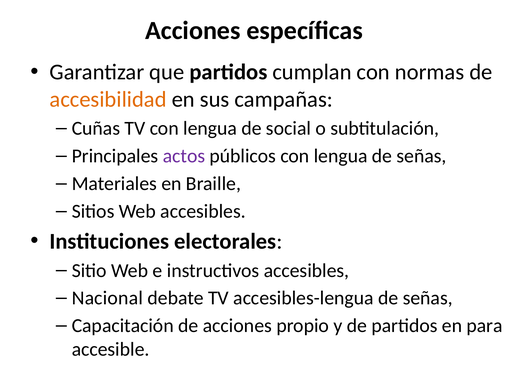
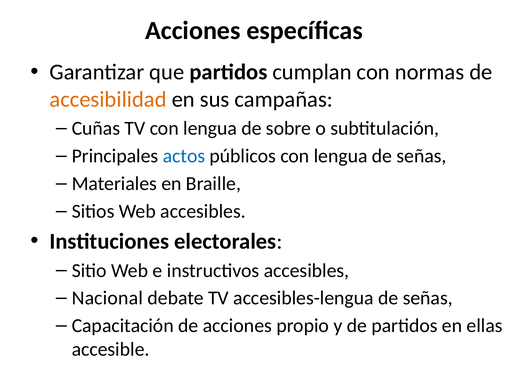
social: social -> sobre (289, 128)
actos colour: purple -> blue (184, 156)
para: para -> ellas (485, 326)
